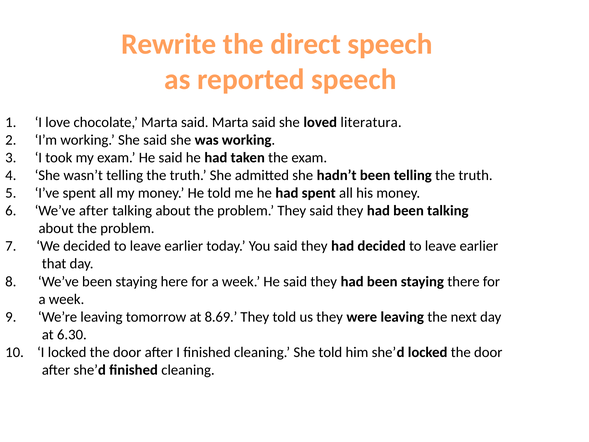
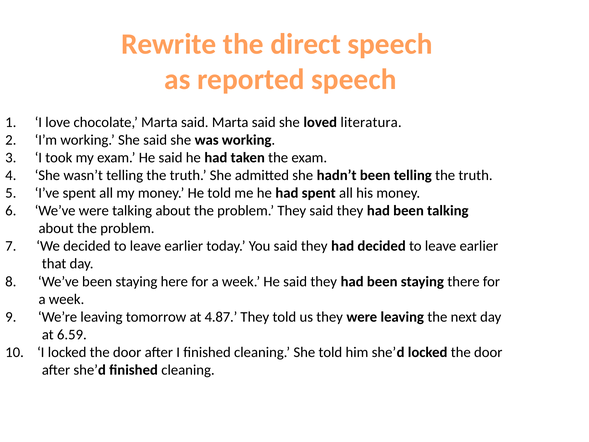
We’ve after: after -> were (94, 211)
8.69: 8.69 -> 4.87 (221, 317)
6.30: 6.30 -> 6.59 (72, 334)
